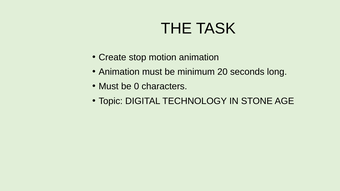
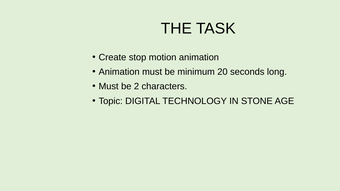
0: 0 -> 2 (137, 87)
